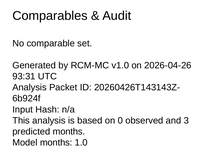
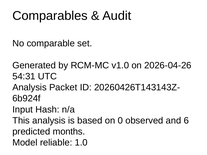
93:31: 93:31 -> 54:31 (24, 77)
3: 3 -> 6 (186, 121)
Model months: months -> reliable (56, 143)
